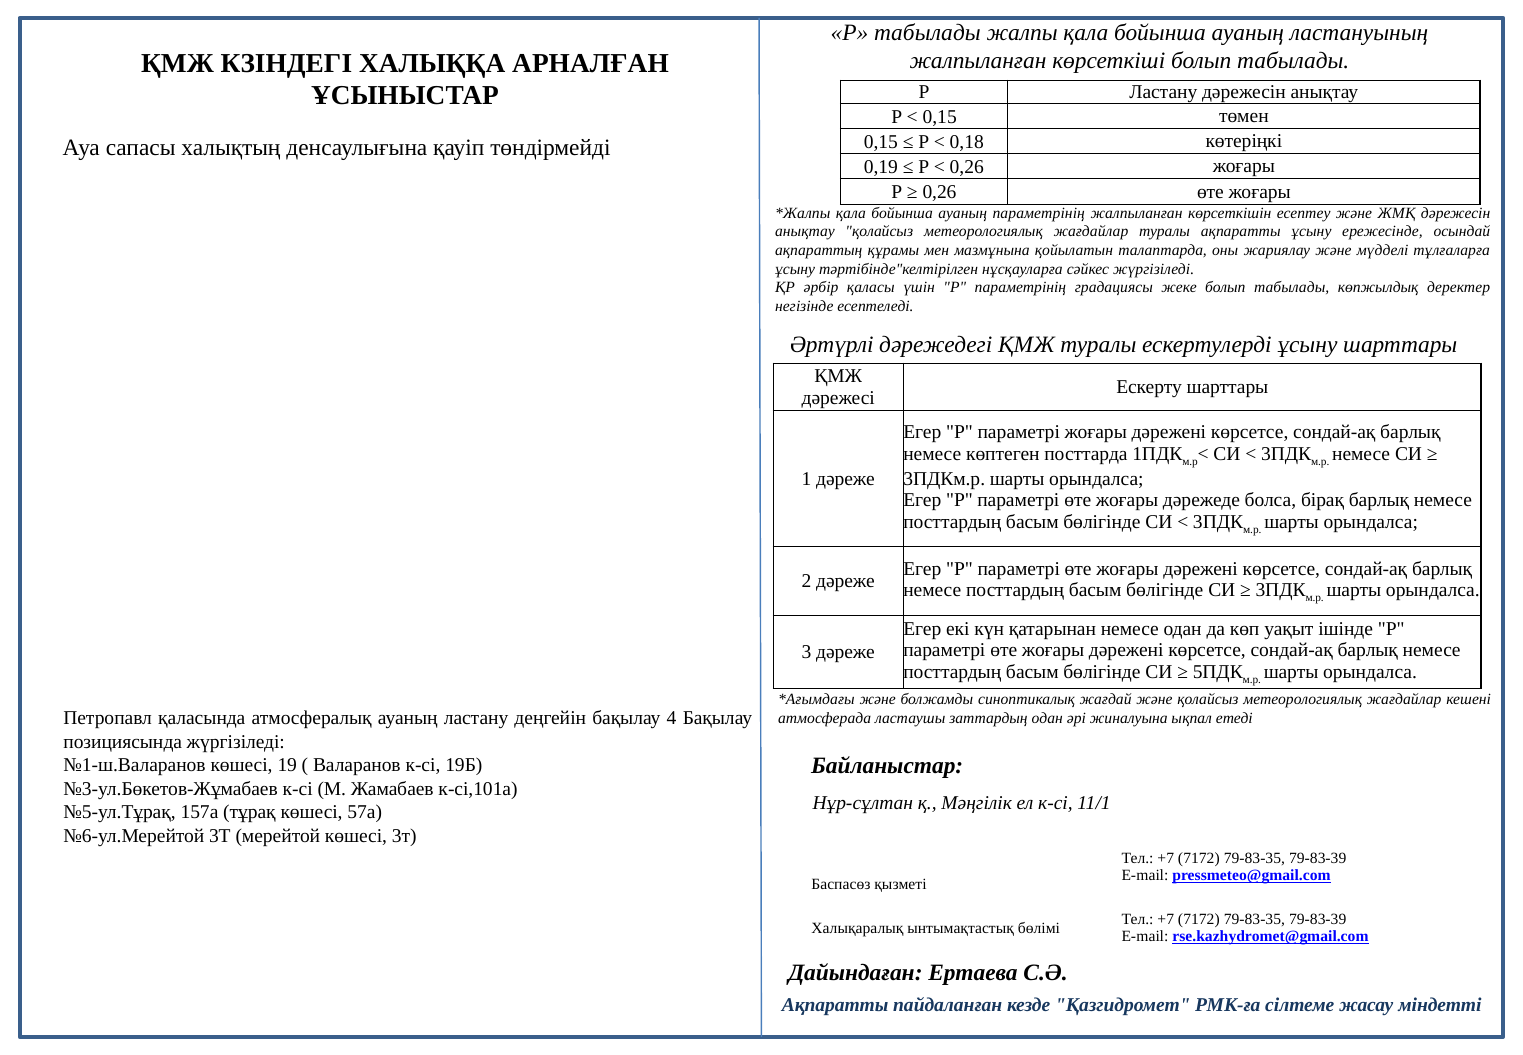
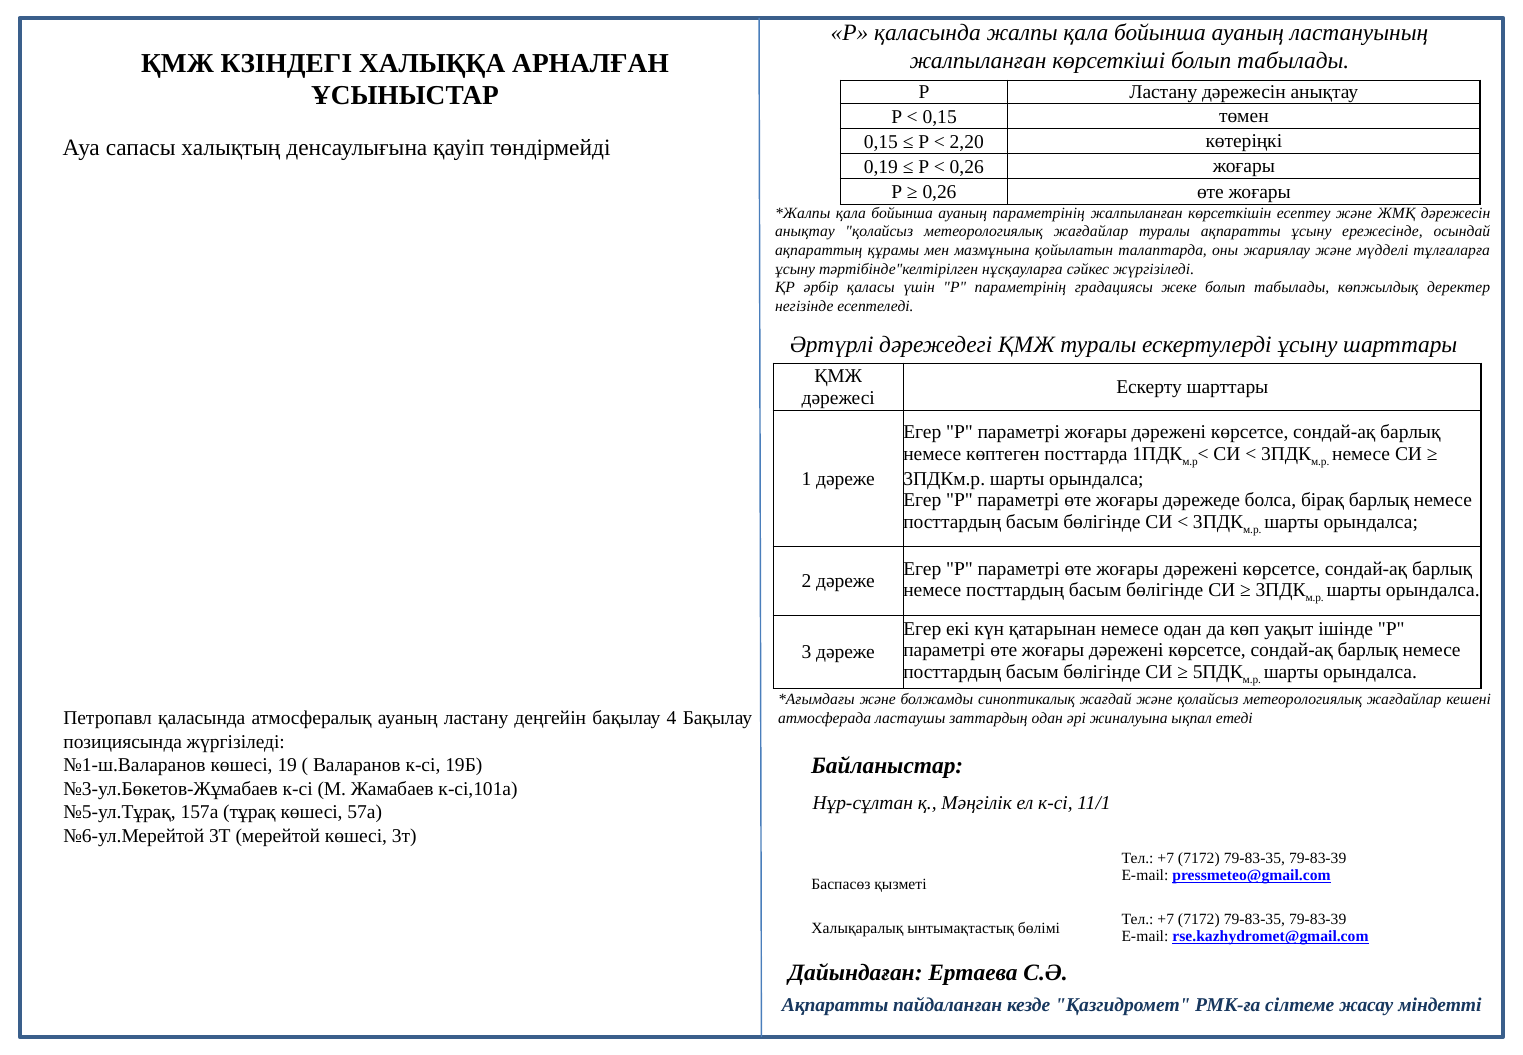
Р табылады: табылады -> қаласында (927, 33)
0,18: 0,18 -> 2,20 (967, 142)
